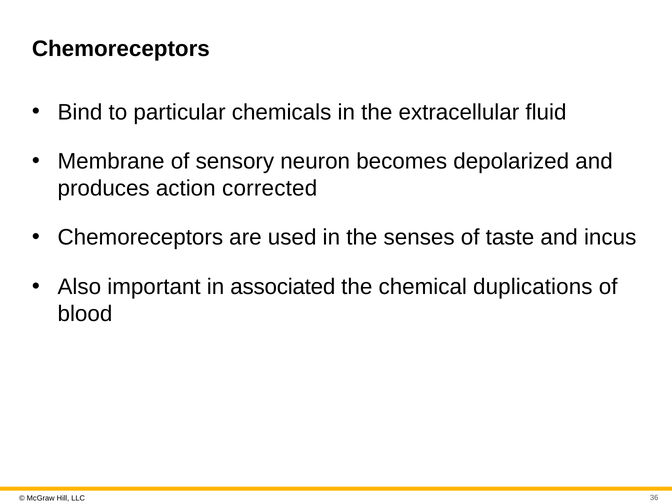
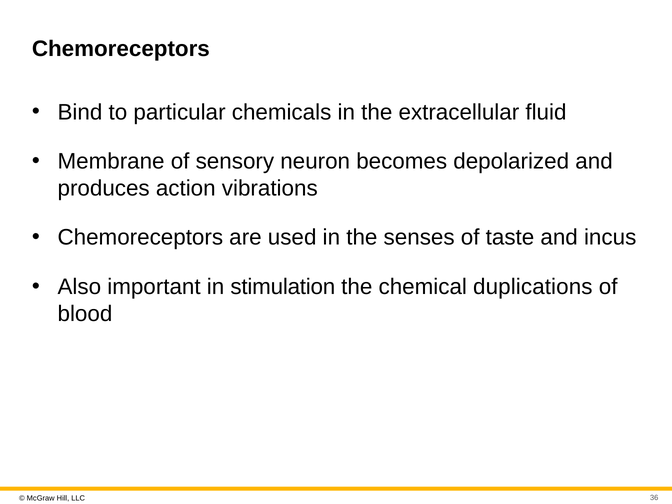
corrected: corrected -> vibrations (270, 188)
associated: associated -> stimulation (283, 287)
